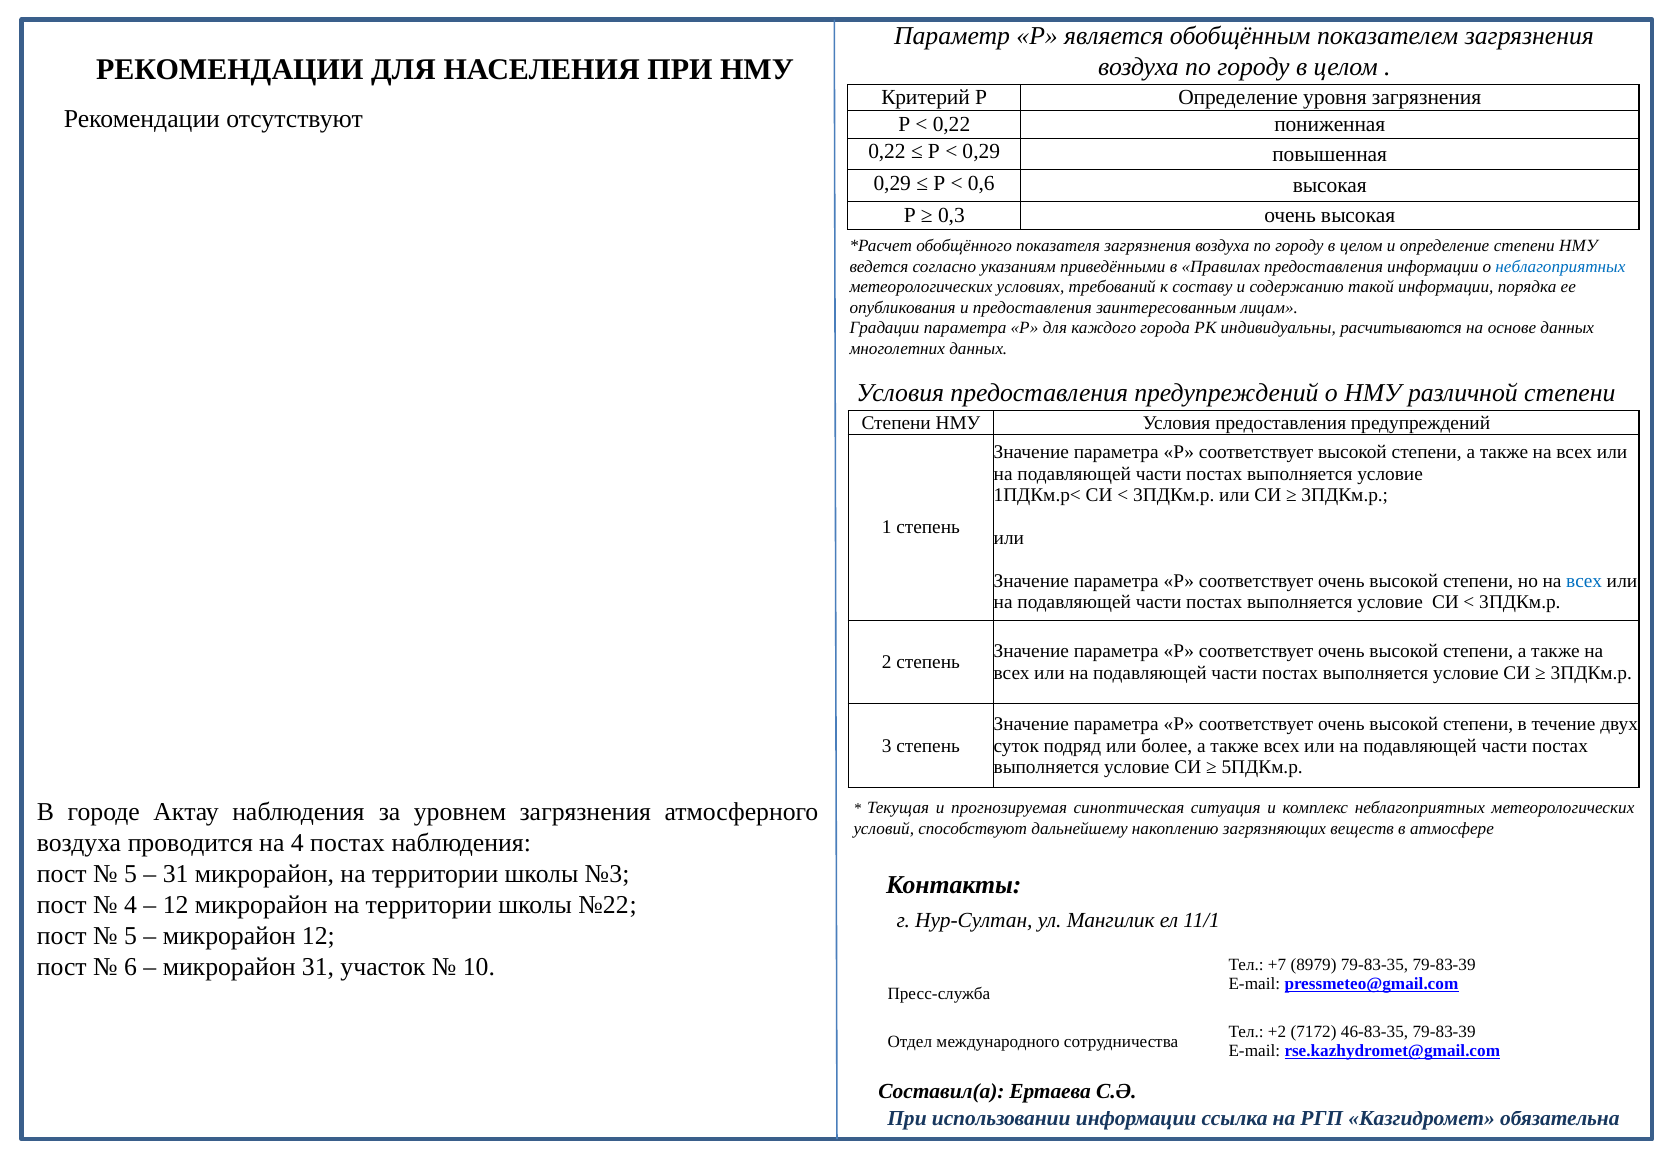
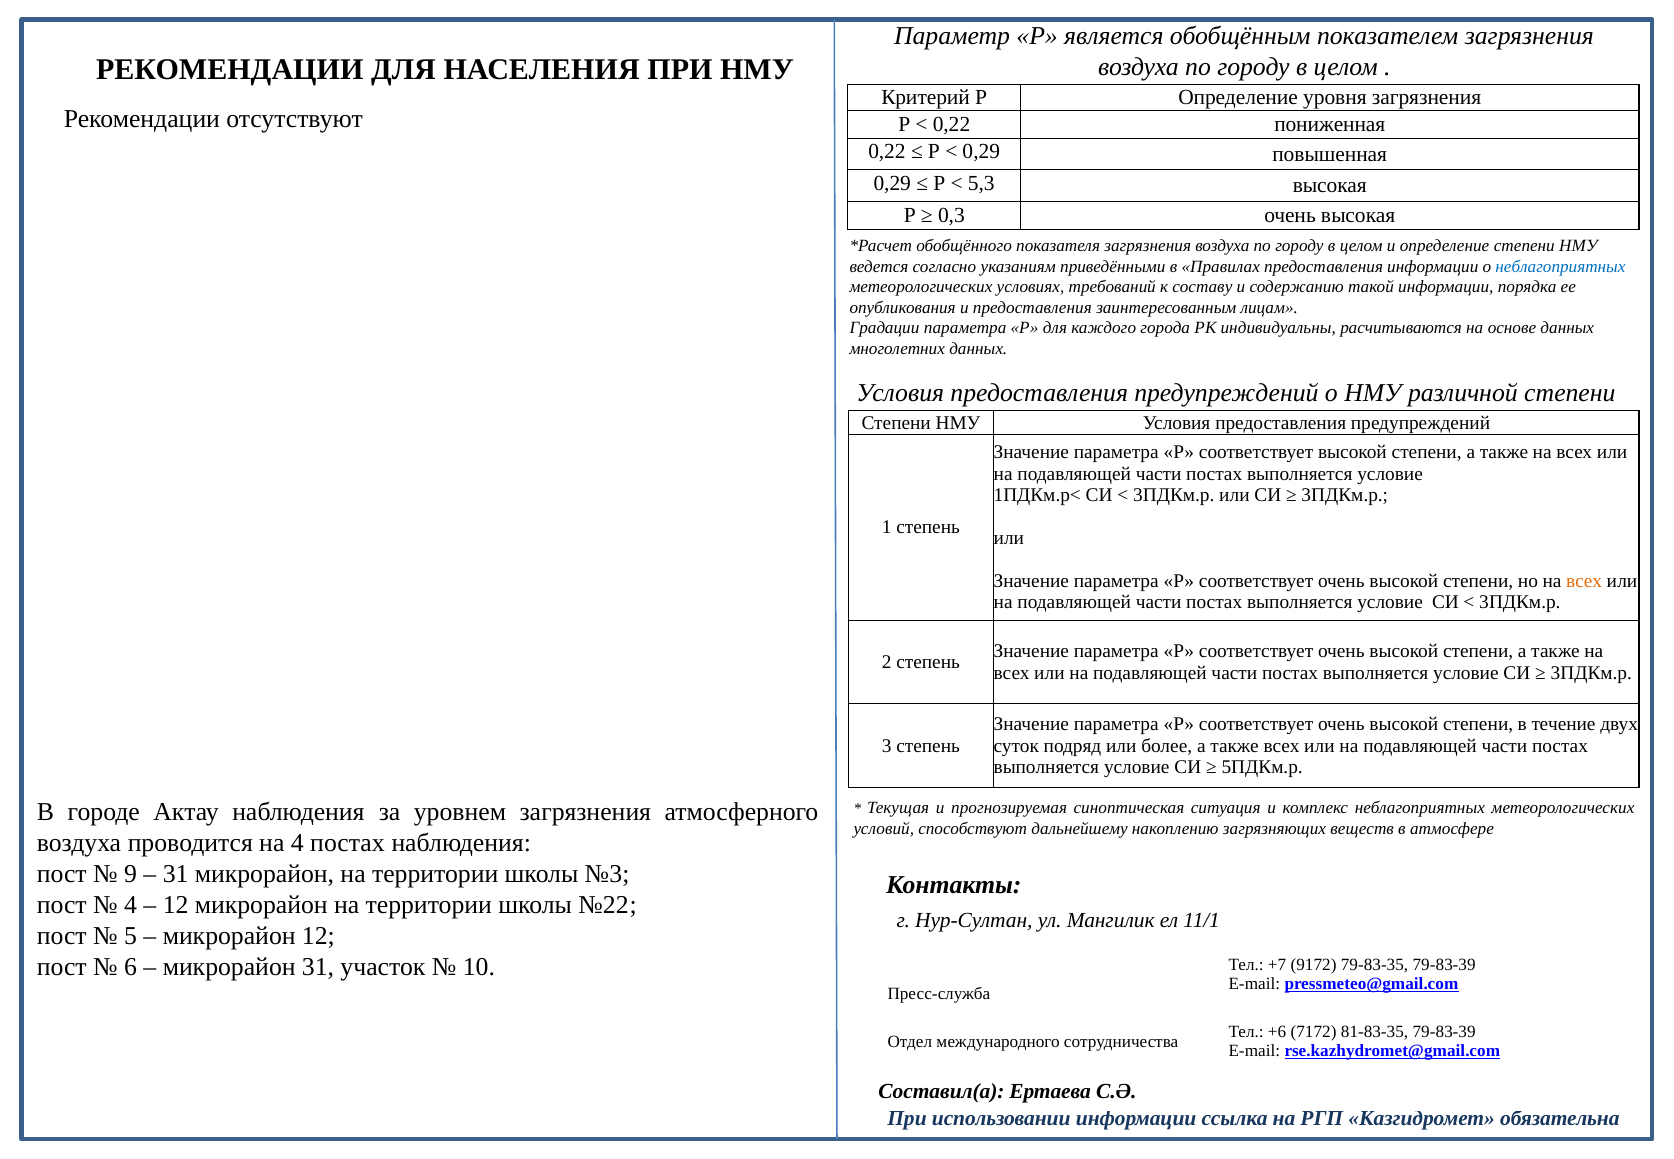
0,6: 0,6 -> 5,3 (981, 184)
всех colour: blue -> orange (1584, 581)
5: 5 -> 9 (130, 874)
8979: 8979 -> 9172 (1314, 965)
+2: +2 -> +6 (1277, 1032)
46-83-35: 46-83-35 -> 81-83-35 (1375, 1032)
